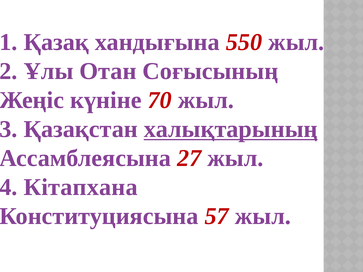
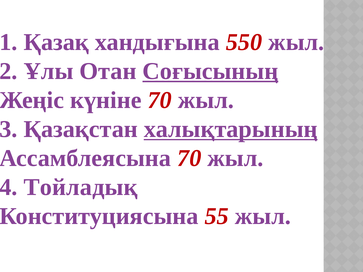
Соғысының underline: none -> present (210, 71)
27: 27 -> 70 (189, 158)
Кітапхана: Кітапхана -> Тойладық (81, 187)
57: 57 -> 55 (217, 216)
